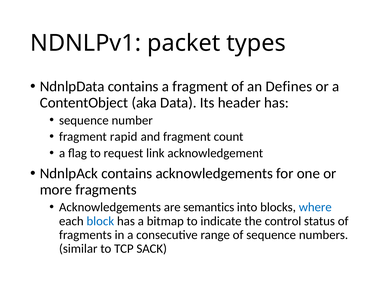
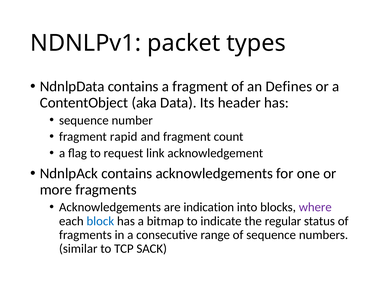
semantics: semantics -> indication (209, 207)
where colour: blue -> purple (315, 207)
control: control -> regular (283, 221)
